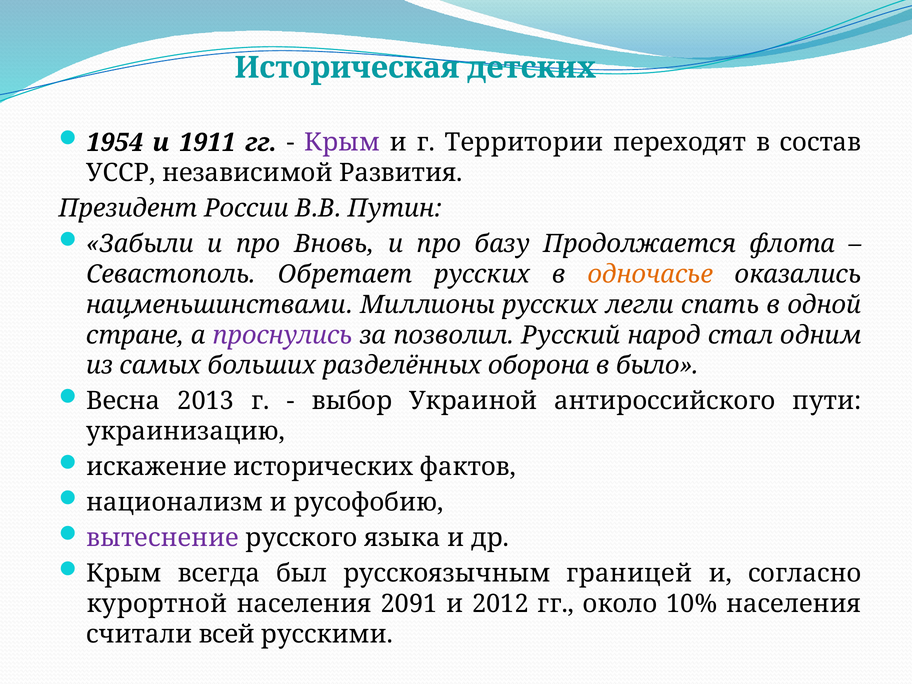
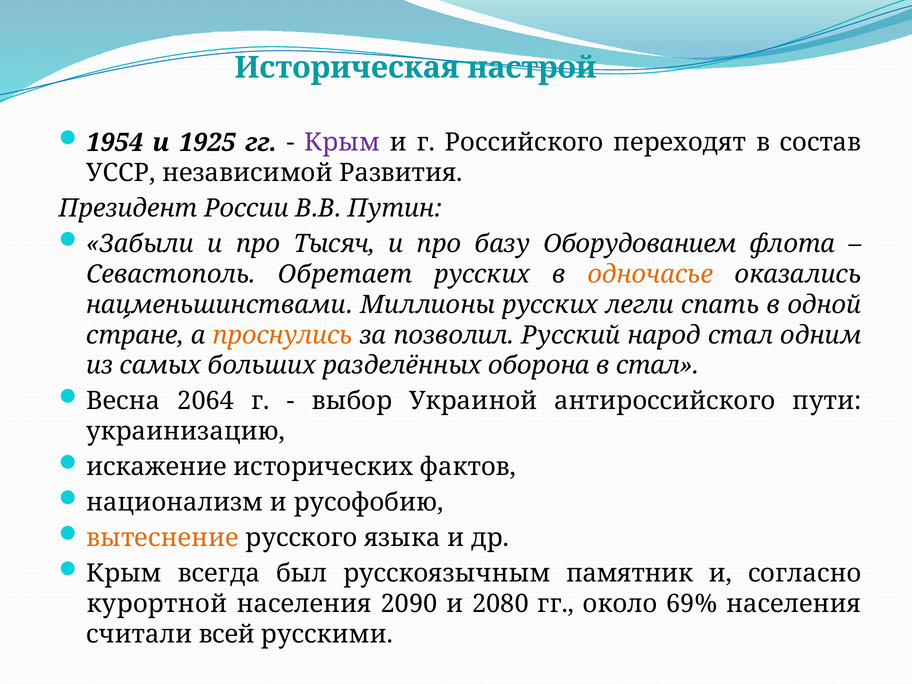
детских: детских -> настрой (532, 68)
1911: 1911 -> 1925 (207, 143)
Территории: Территории -> Российского (524, 143)
Вновь: Вновь -> Тысяч (334, 244)
Продолжается: Продолжается -> Оборудованием (640, 244)
проснулись colour: purple -> orange (283, 335)
в было: было -> стал (658, 366)
2013: 2013 -> 2064 (206, 401)
вытеснение colour: purple -> orange (163, 538)
границей: границей -> памятник (630, 573)
2091: 2091 -> 2090 (409, 604)
2012: 2012 -> 2080 (500, 604)
10%: 10% -> 69% (692, 604)
